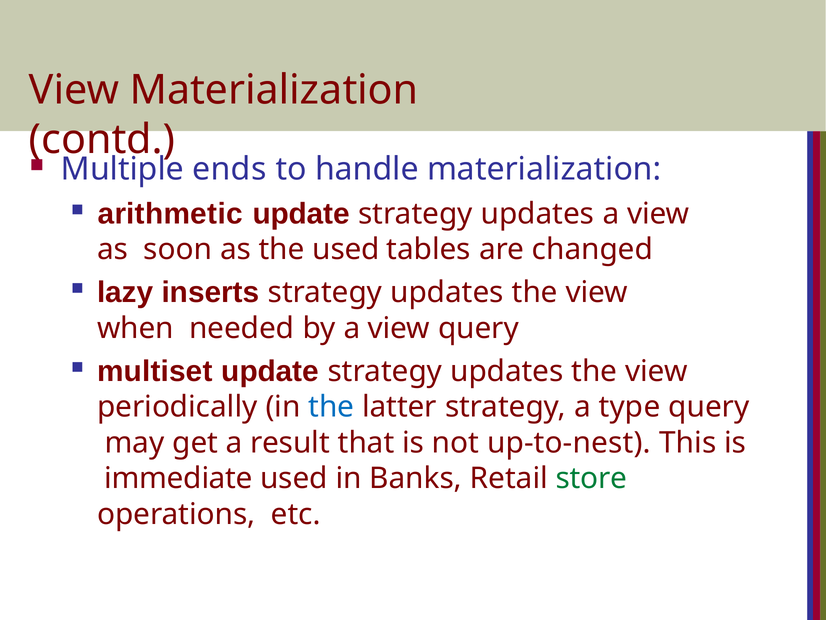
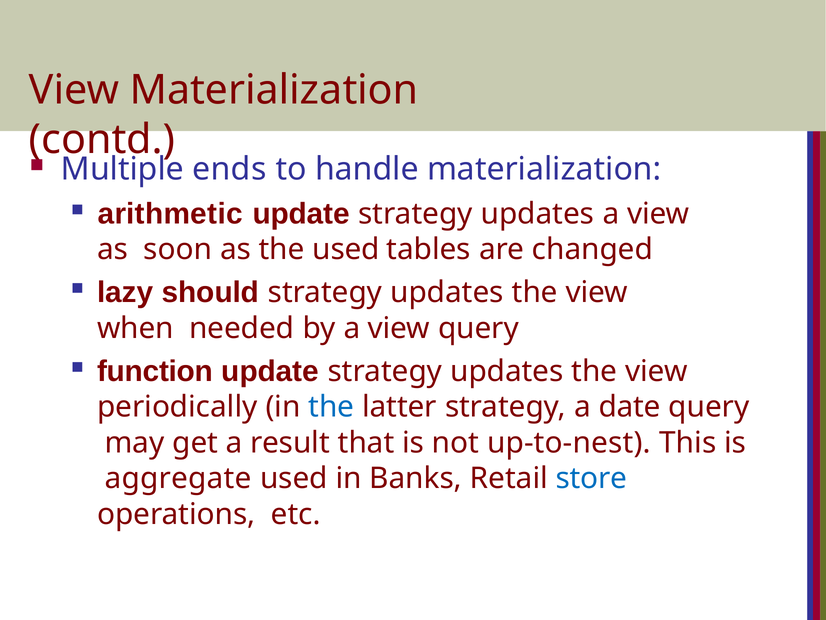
inserts: inserts -> should (210, 292)
multiset: multiset -> function (155, 371)
type: type -> date (630, 407)
immediate: immediate -> aggregate (178, 478)
store colour: green -> blue (591, 478)
